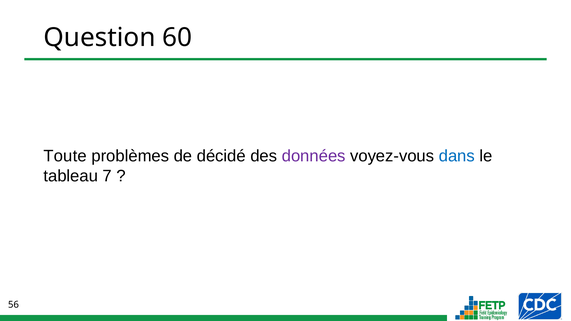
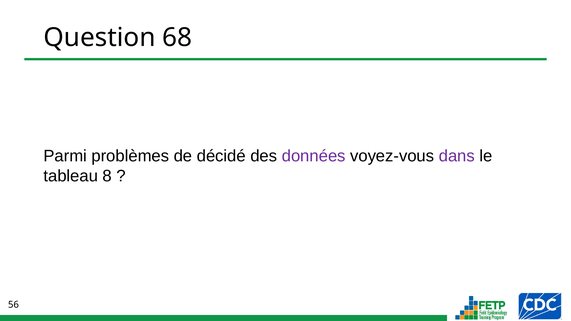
60: 60 -> 68 (177, 37)
Toute: Toute -> Parmi (65, 156)
dans colour: blue -> purple (457, 156)
7: 7 -> 8 (107, 176)
